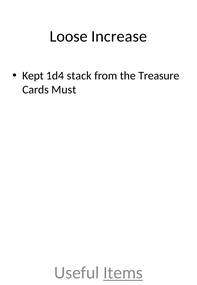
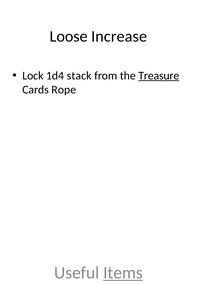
Kept: Kept -> Lock (33, 76)
Treasure underline: none -> present (159, 76)
Must: Must -> Rope (64, 90)
